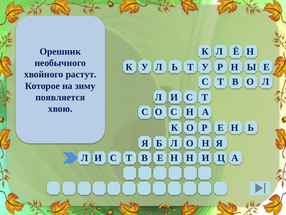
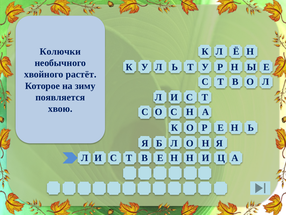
Орешник: Орешник -> Колючки (60, 51)
растут: растут -> растёт (81, 74)
